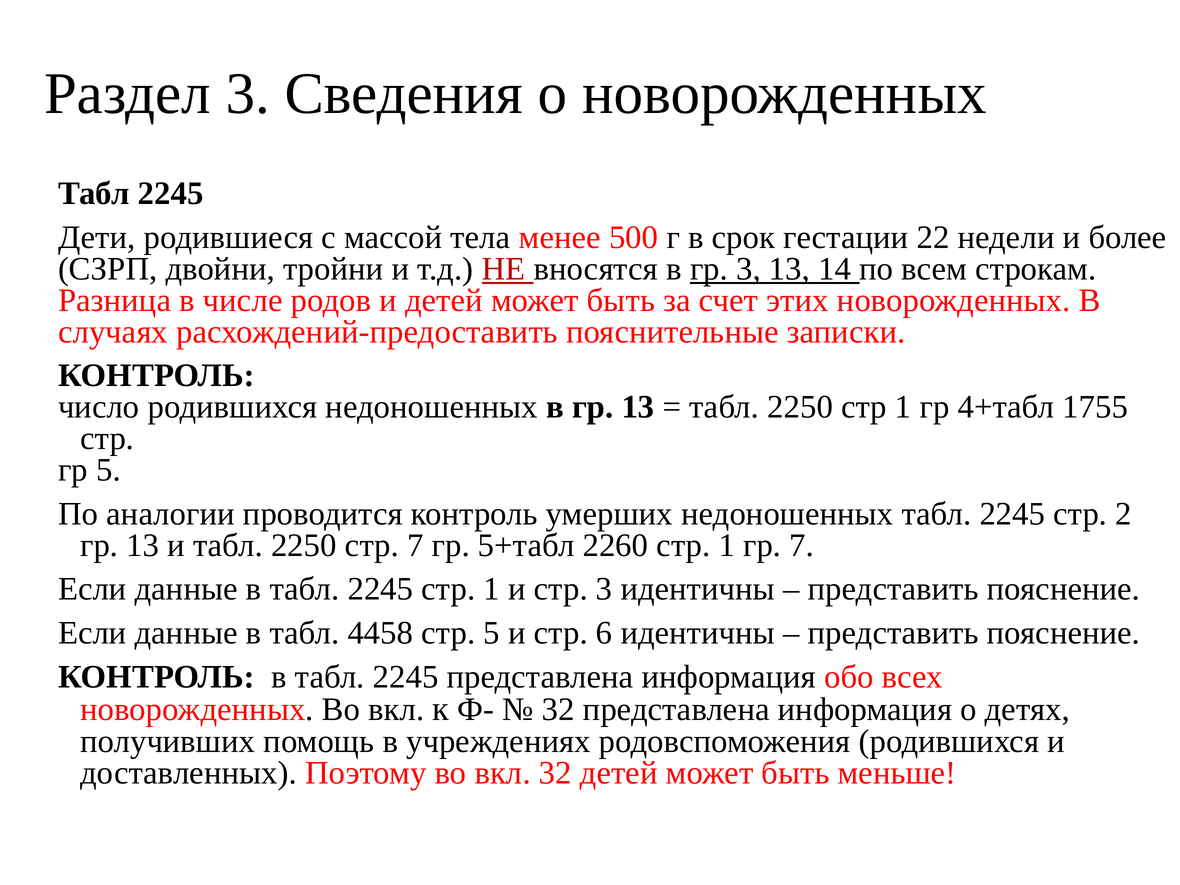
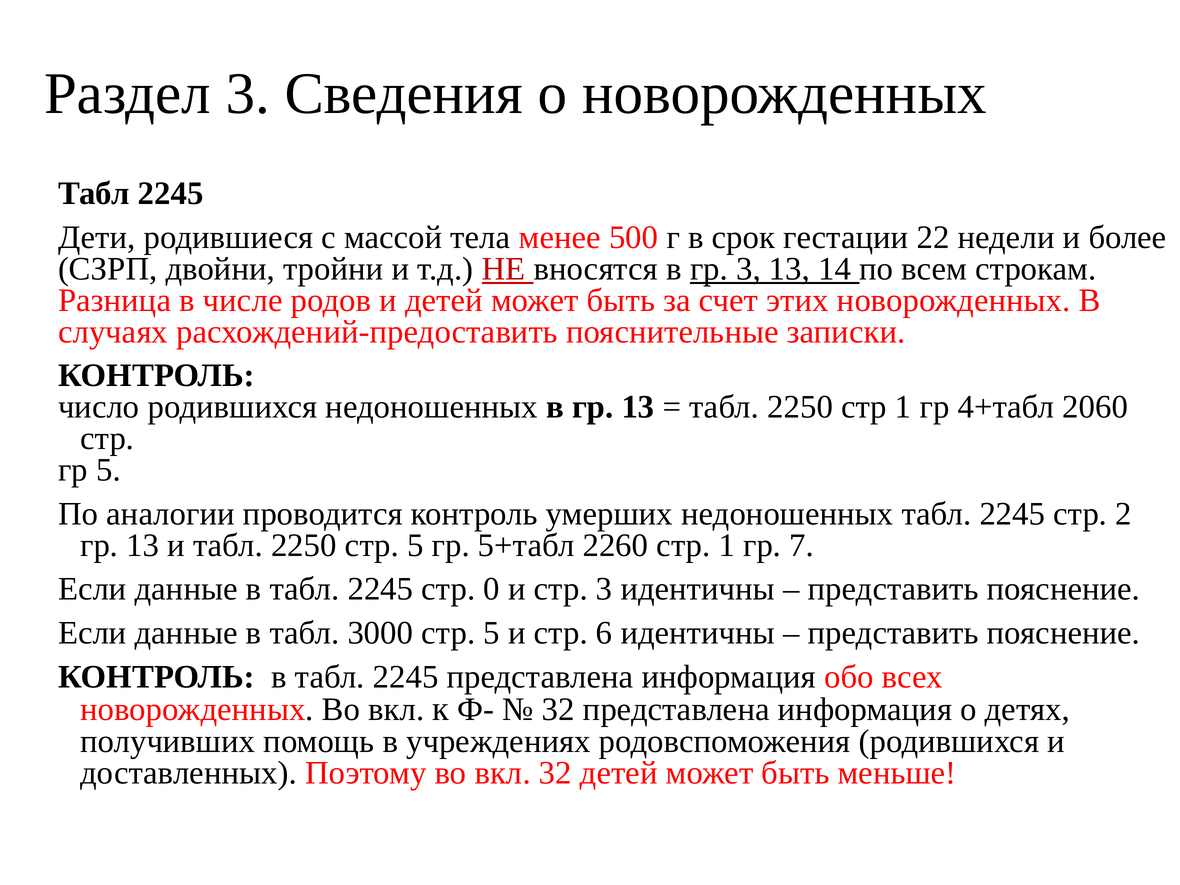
1755: 1755 -> 2060 (1095, 407)
2250 стр 7: 7 -> 5 (415, 545)
2245 стр 1: 1 -> 0 (492, 589)
4458: 4458 -> 3000 (380, 633)
